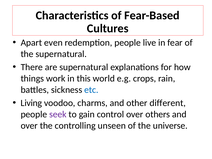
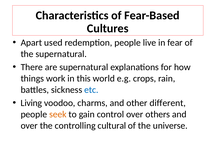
even: even -> used (53, 43)
seek colour: purple -> orange (58, 114)
unseen: unseen -> cultural (112, 126)
